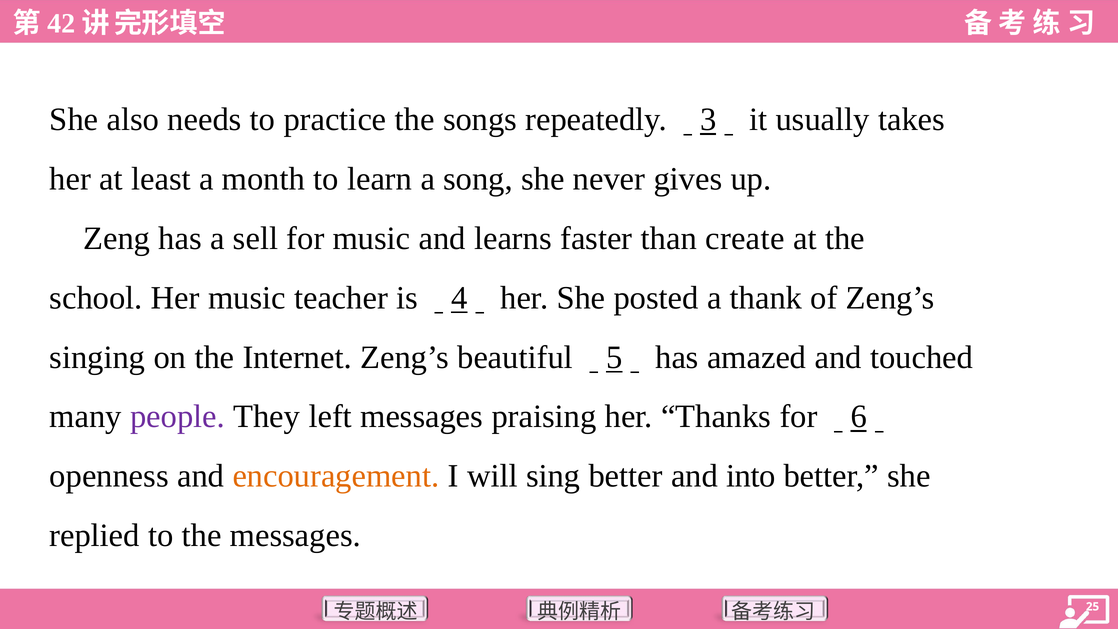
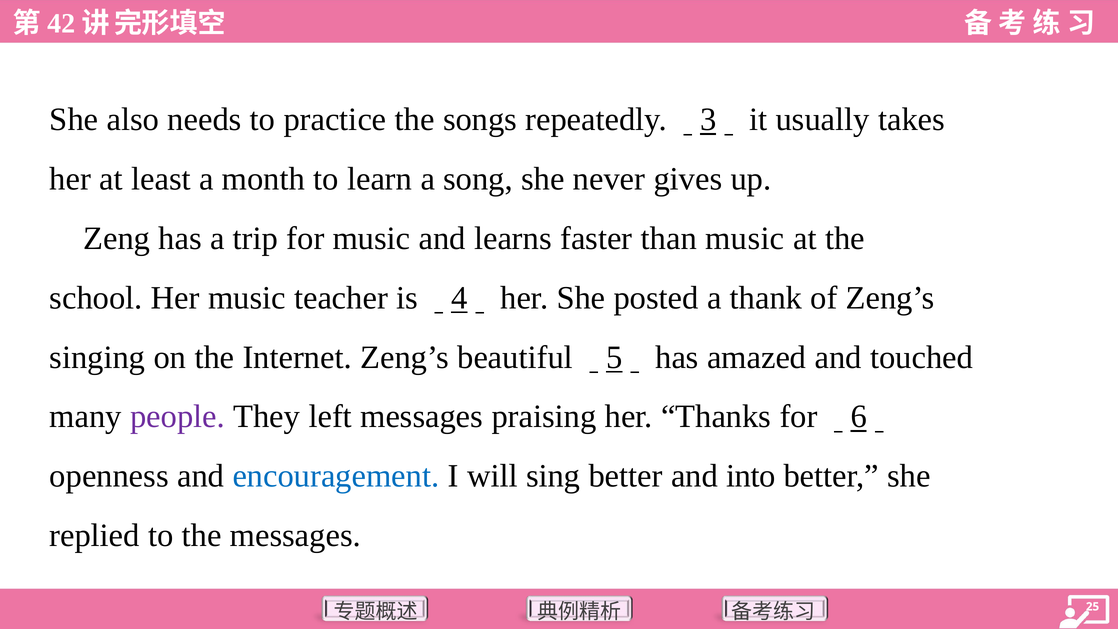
sell: sell -> trip (256, 238)
than create: create -> music (745, 238)
encouragement colour: orange -> blue (336, 476)
